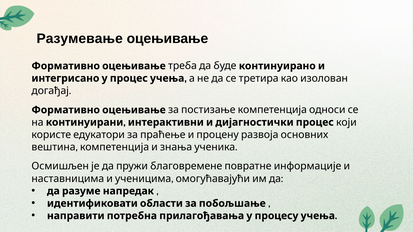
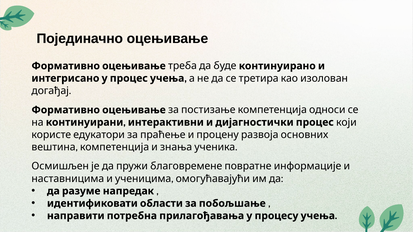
Разумевање: Разумевање -> Појединачно (80, 39)
